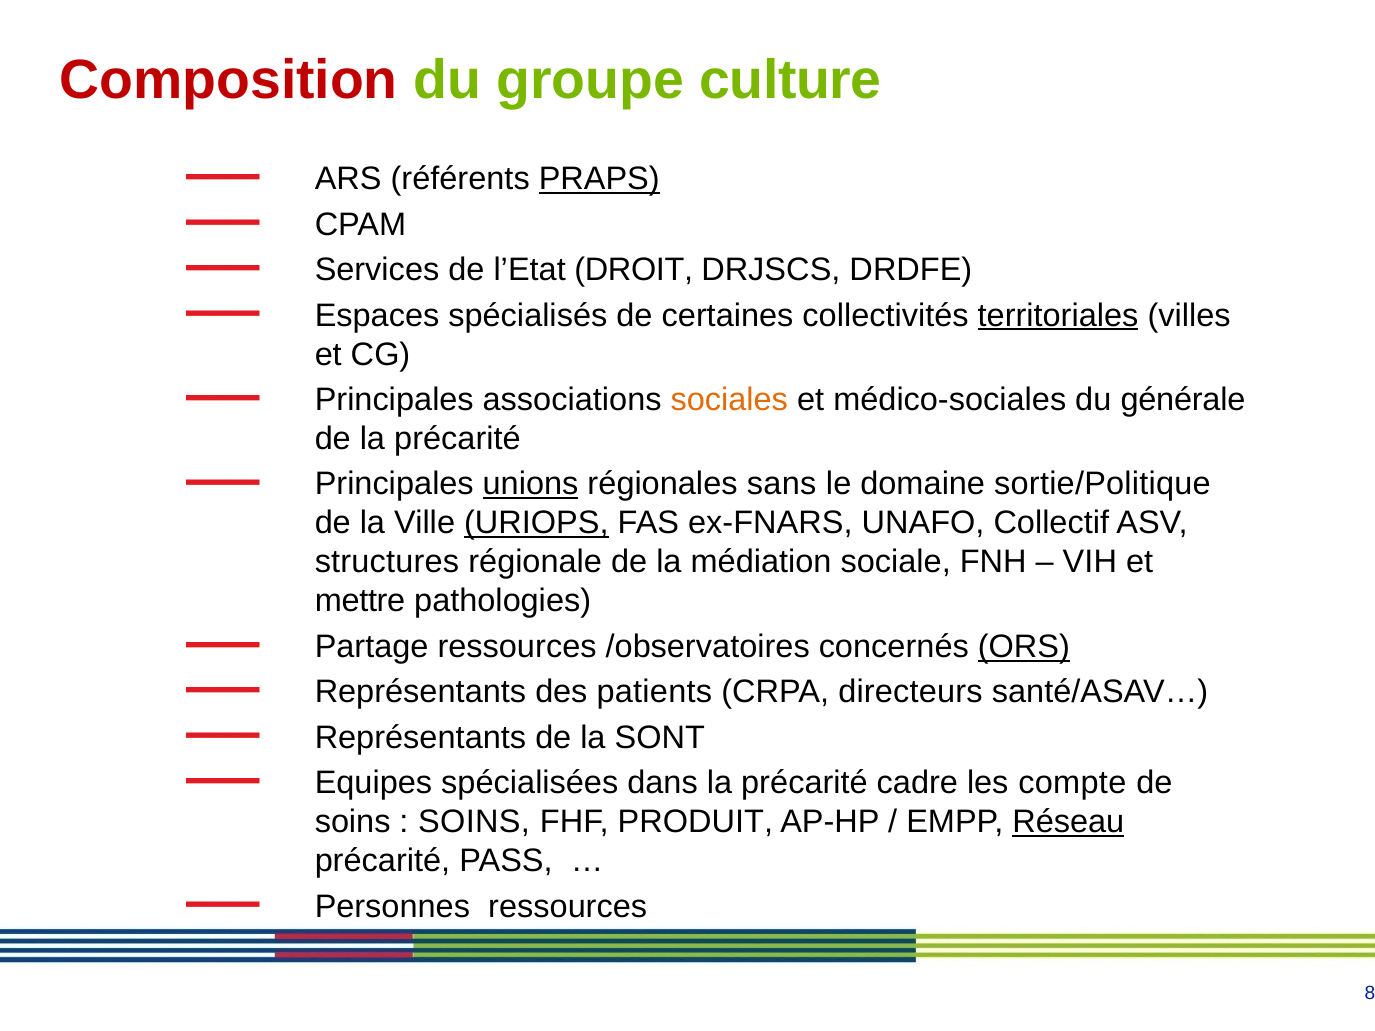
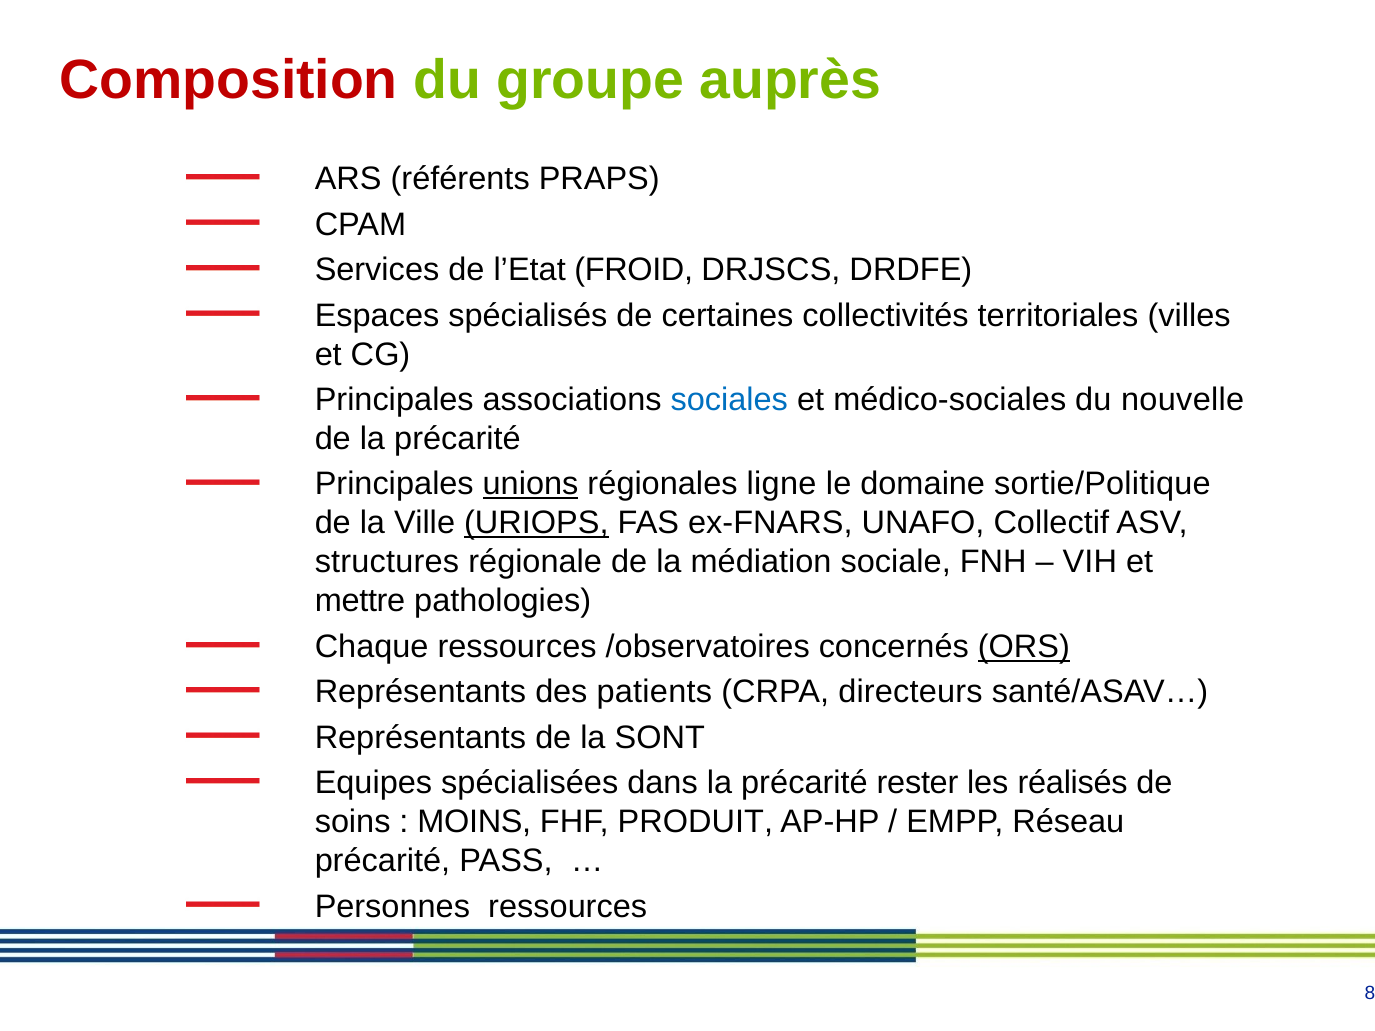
culture: culture -> auprès (790, 80)
PRAPS underline: present -> none (599, 179)
DROIT: DROIT -> FROID (634, 270)
territoriales underline: present -> none (1058, 315)
sociales colour: orange -> blue (729, 400)
générale: générale -> nouvelle (1183, 400)
sans: sans -> ligne (782, 484)
Partage: Partage -> Chaque (372, 647)
cadre: cadre -> rester (918, 783)
compte: compte -> réalisés (1073, 783)
SOINS: SOINS -> MOINS (474, 822)
Réseau underline: present -> none (1068, 822)
